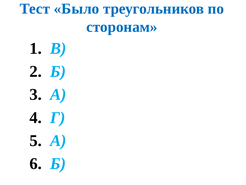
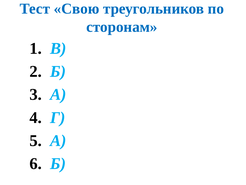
Было: Было -> Свою (77, 9)
